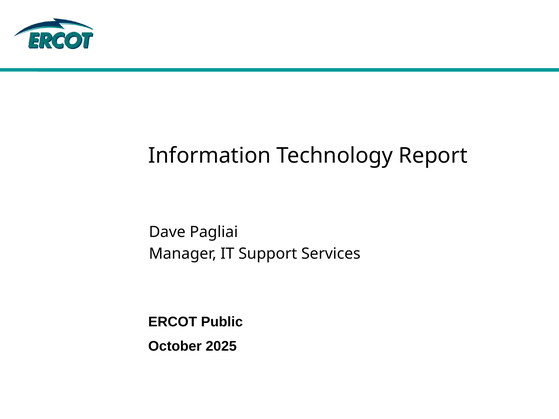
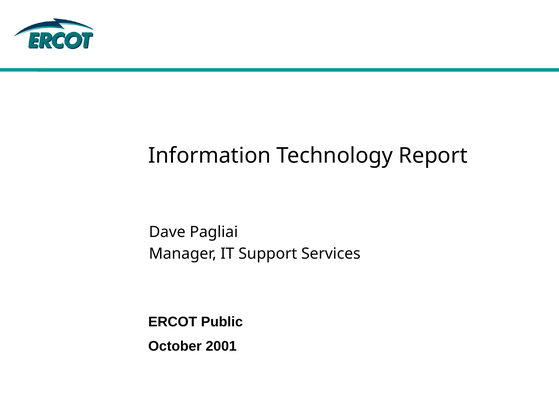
2025: 2025 -> 2001 (221, 346)
